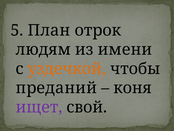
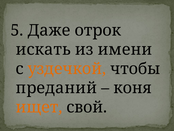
План: План -> Даже (49, 30)
людям: людям -> искать (43, 49)
ищет colour: purple -> orange (39, 107)
